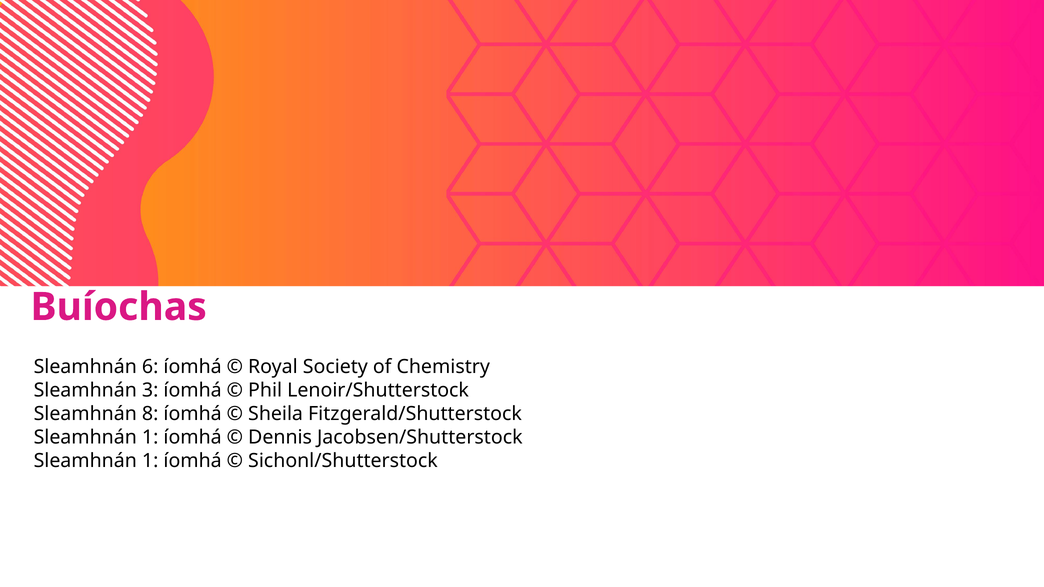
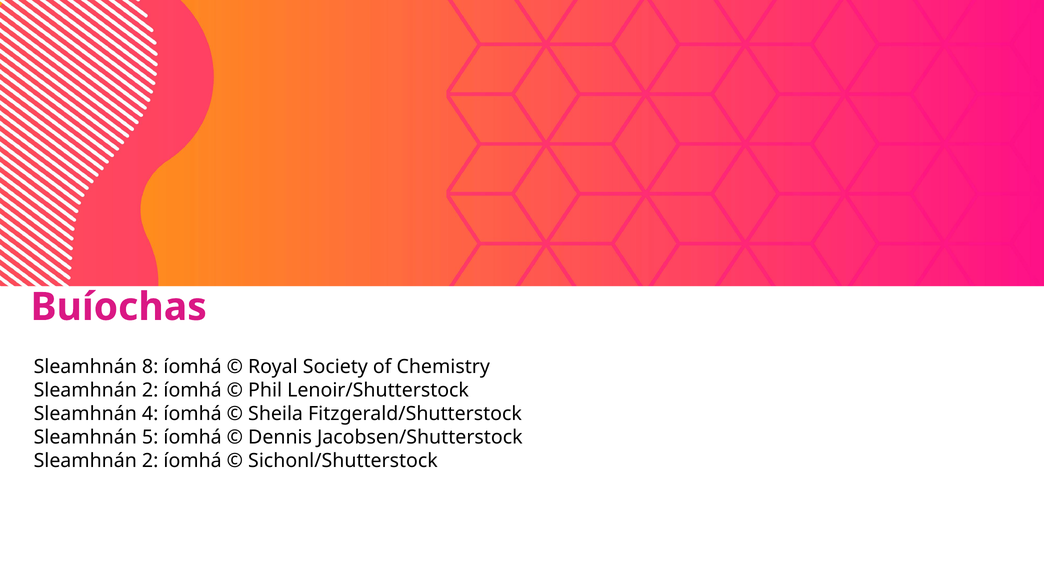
6: 6 -> 8 (150, 367)
3: 3 -> 2 (150, 390)
8: 8 -> 4 (150, 414)
1: 1 -> 5 (150, 437)
1: 1 -> 2 (150, 461)
